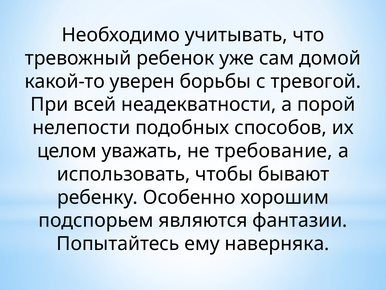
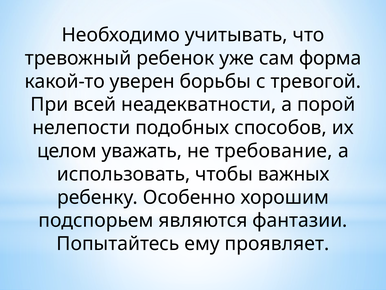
домой: домой -> форма (330, 58)
бывают: бывают -> важных (294, 174)
наверняка: наверняка -> проявляет (277, 243)
